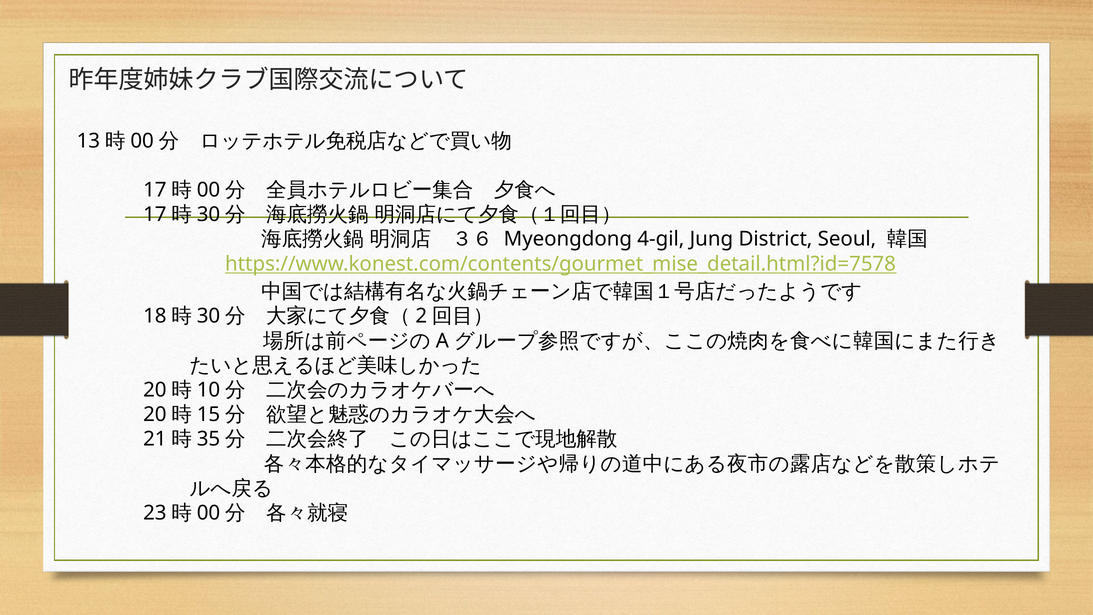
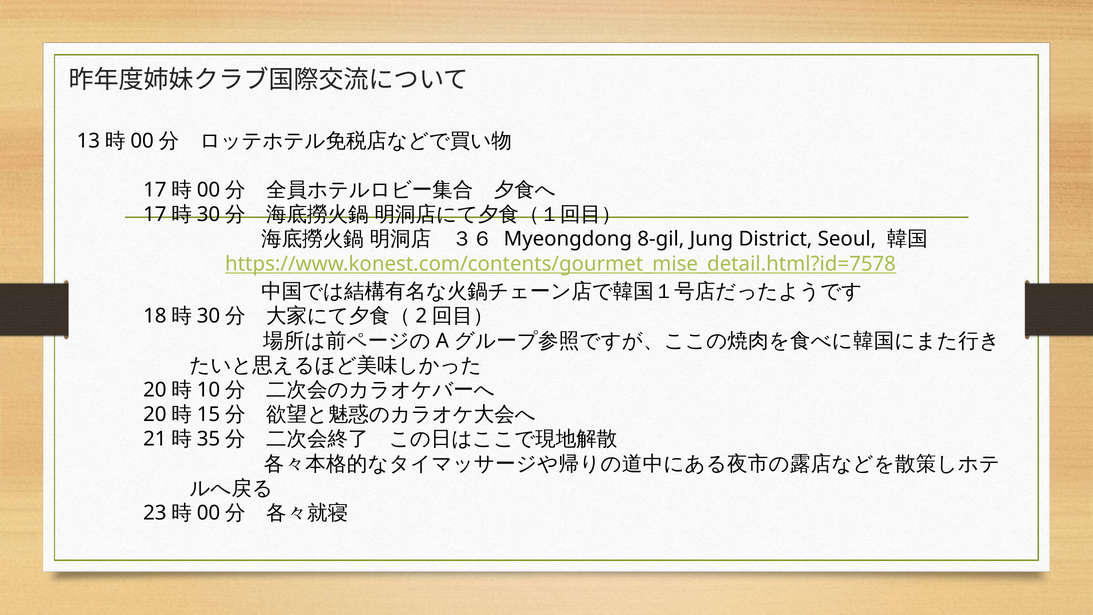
4-gil: 4-gil -> 8-gil (661, 239)
